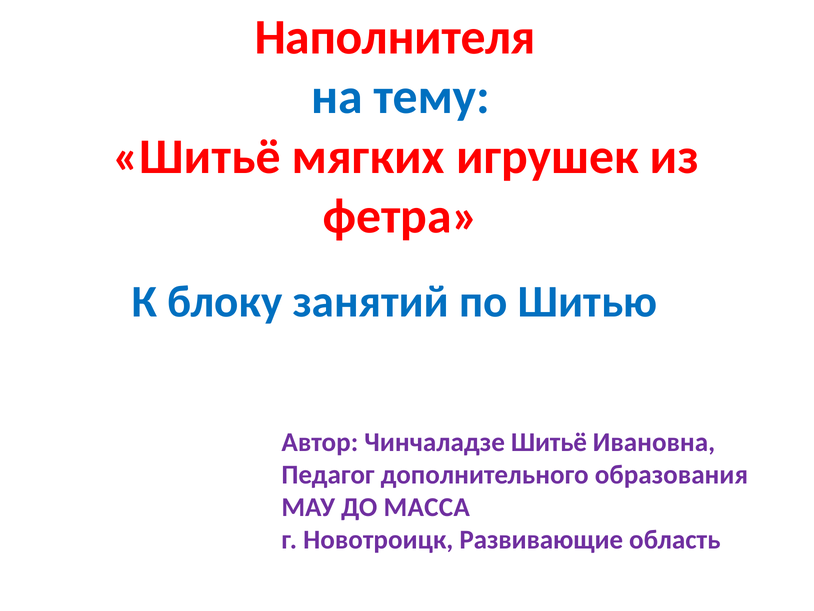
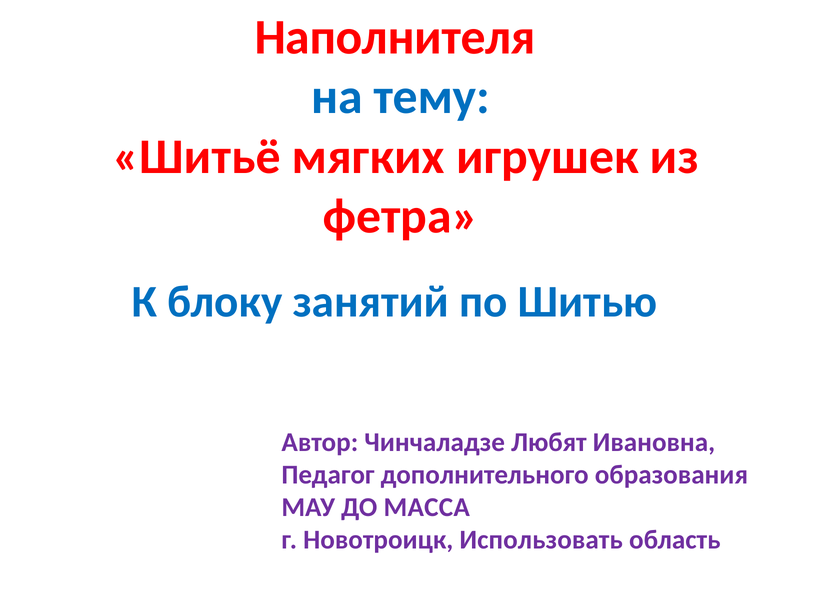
Чинчаладзе Шитьё: Шитьё -> Любят (549, 442)
Развивающие: Развивающие -> Использовать (541, 540)
